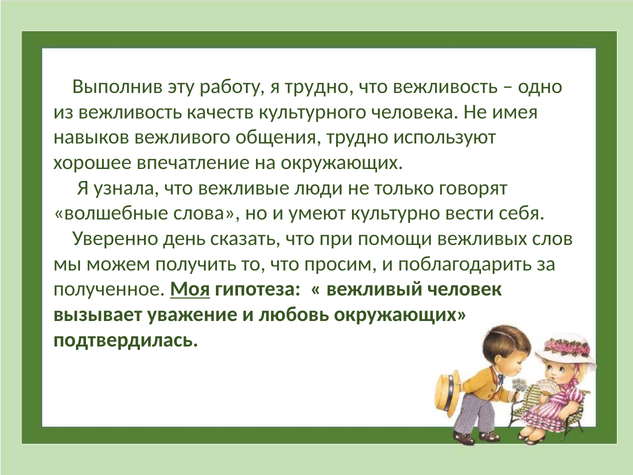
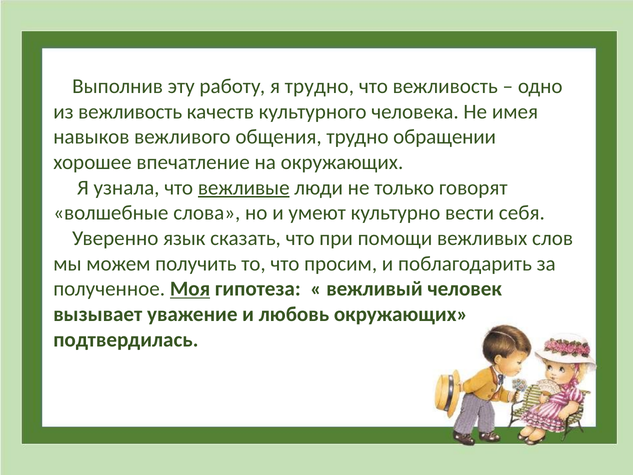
используют: используют -> обращении (445, 137)
вежливые underline: none -> present (244, 188)
день: день -> язык (184, 238)
